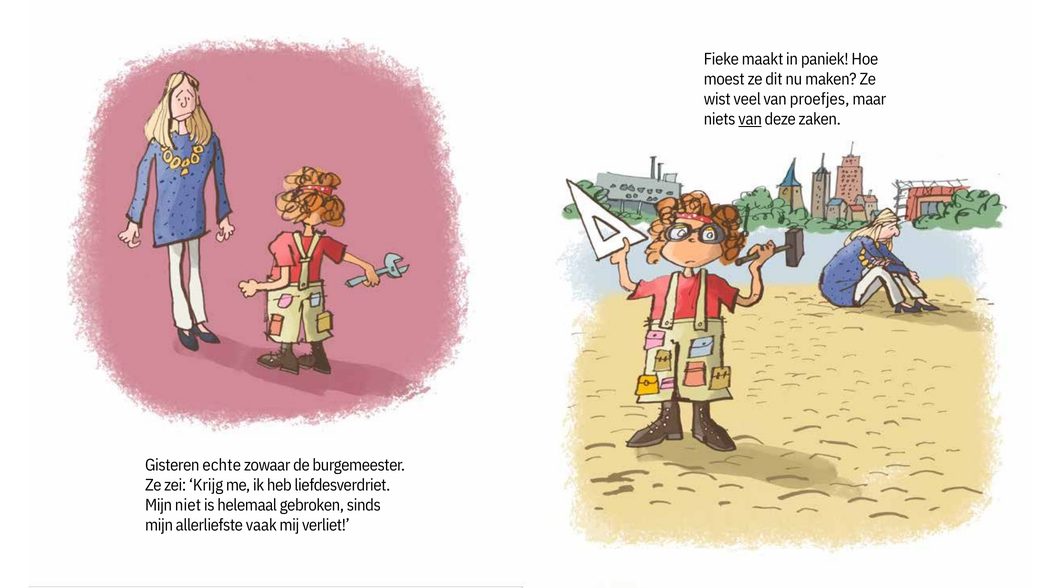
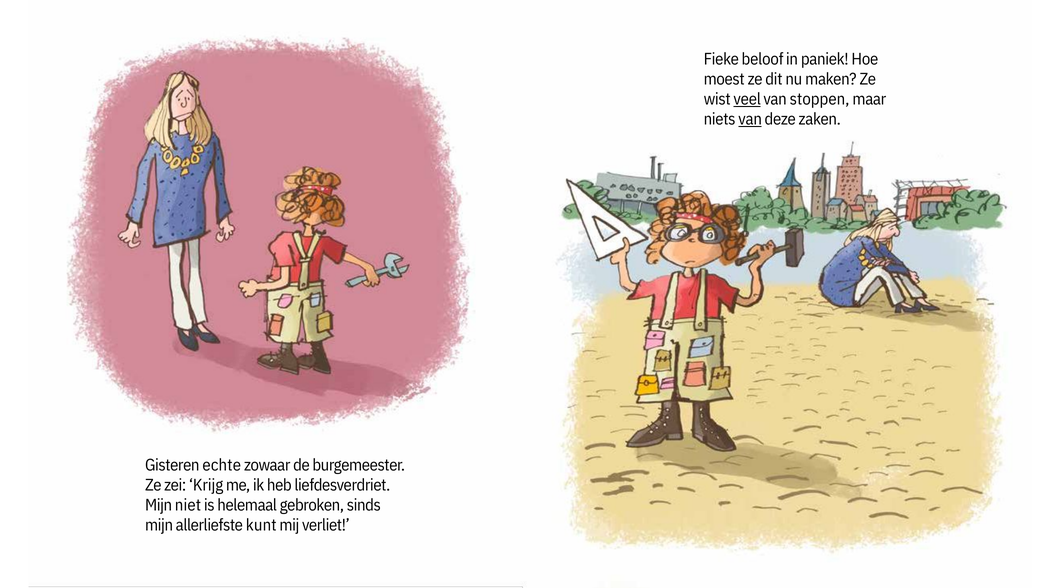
maakt: maakt -> beloof (763, 59)
veel underline: none -> present (747, 99)
proefjes: proefjes -> stoppen (820, 99)
vaak: vaak -> kunt (261, 525)
